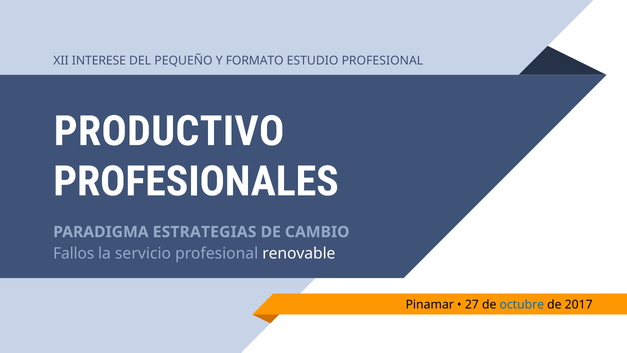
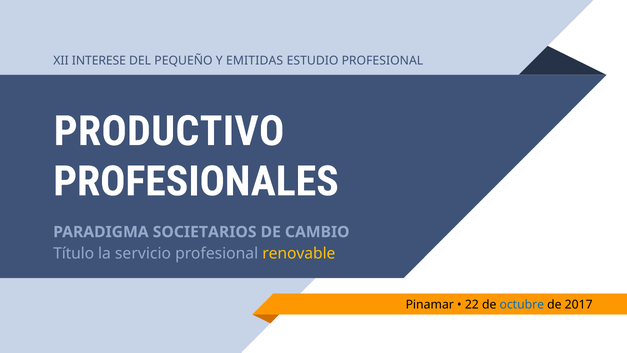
FORMATO: FORMATO -> EMITIDAS (255, 61)
ESTRATEGIAS: ESTRATEGIAS -> SOCIETARIOS (205, 232)
Fallos: Fallos -> Título (74, 253)
renovable colour: white -> yellow (299, 253)
27: 27 -> 22 (472, 305)
